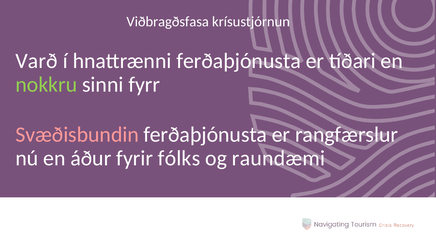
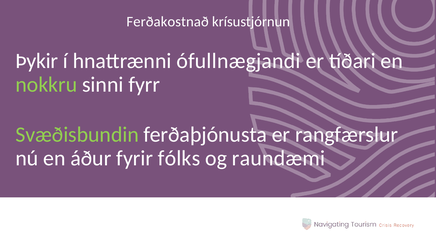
Viðbragðsfasa: Viðbragðsfasa -> Ferðakostnað (168, 22)
Varð: Varð -> Þykir (37, 61)
hnattrænni ferðaþjónusta: ferðaþjónusta -> ófullnægjandi (239, 61)
Svæðisbundin colour: pink -> light green (77, 134)
